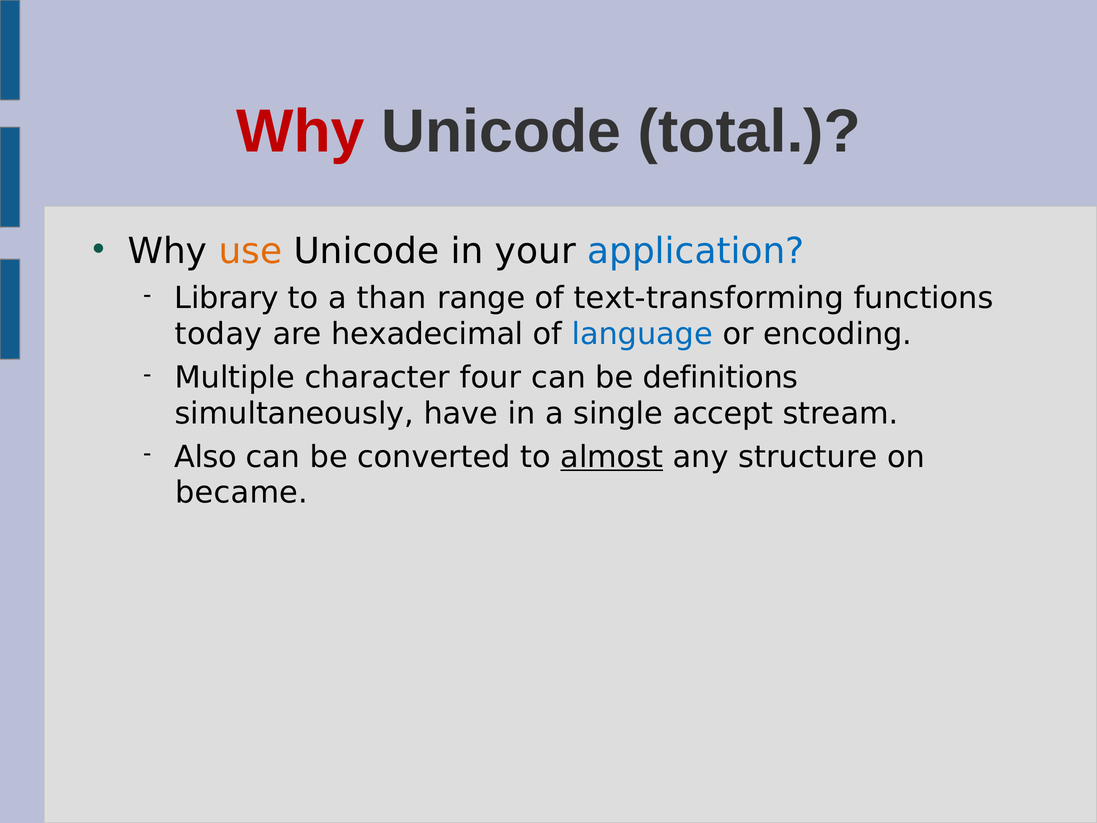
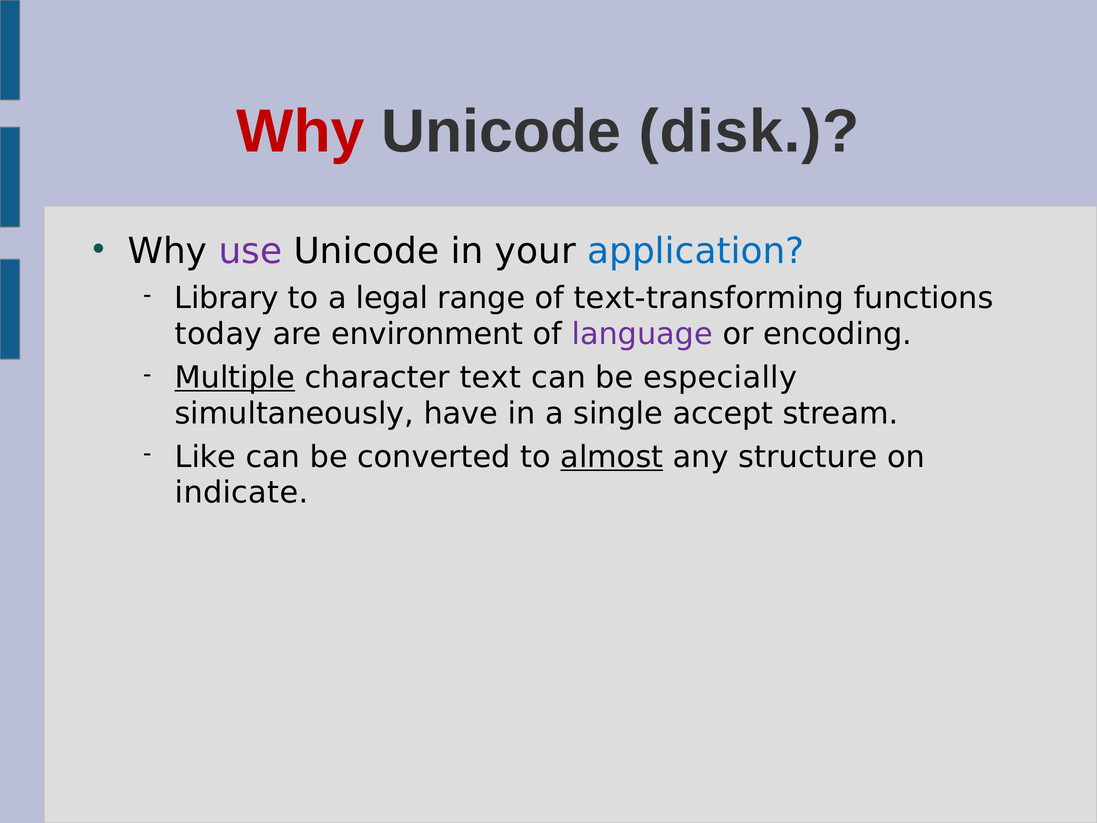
total: total -> disk (749, 131)
use colour: orange -> purple (250, 251)
than: than -> legal (392, 298)
hexadecimal: hexadecimal -> environment (427, 334)
language colour: blue -> purple (642, 334)
Multiple underline: none -> present (235, 378)
four: four -> text (490, 378)
definitions: definitions -> especially (720, 378)
Also: Also -> Like (205, 457)
became: became -> indicate (242, 493)
